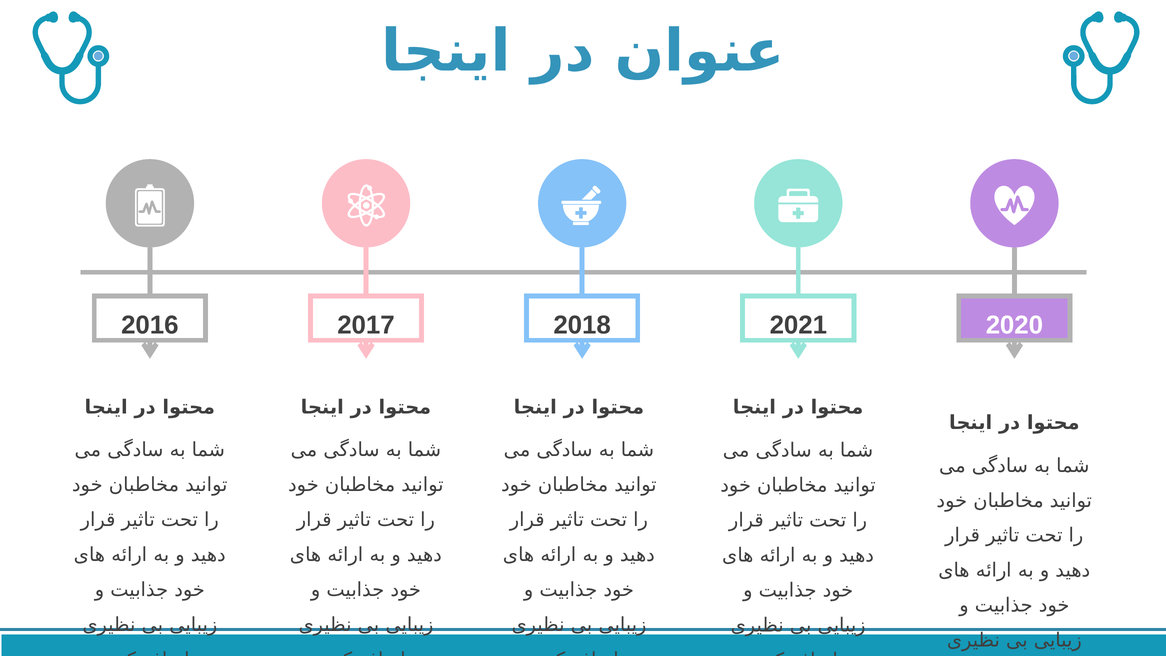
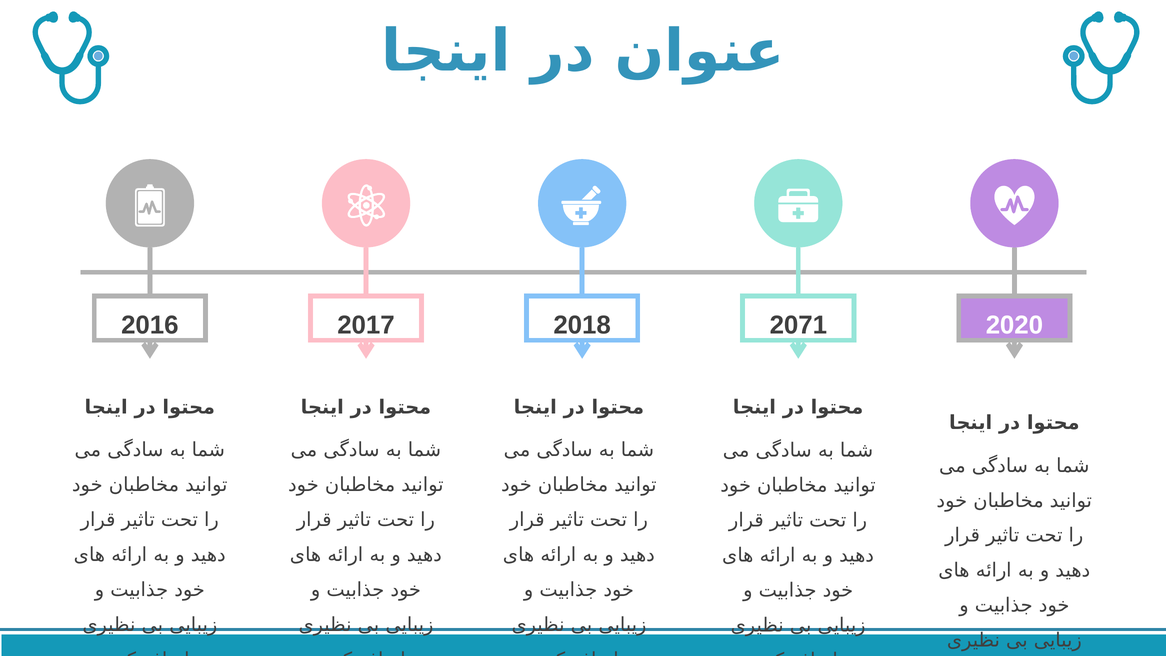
2021: 2021 -> 2071 (798, 325)
